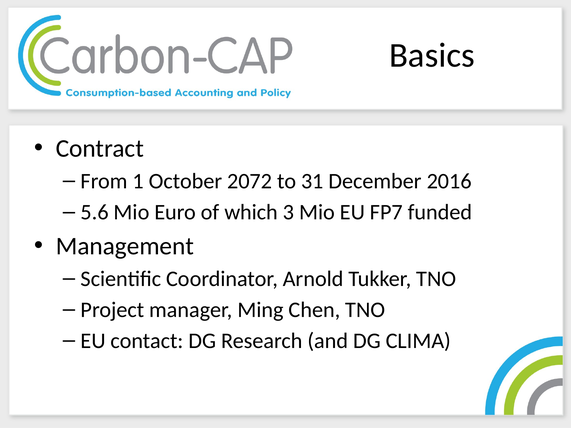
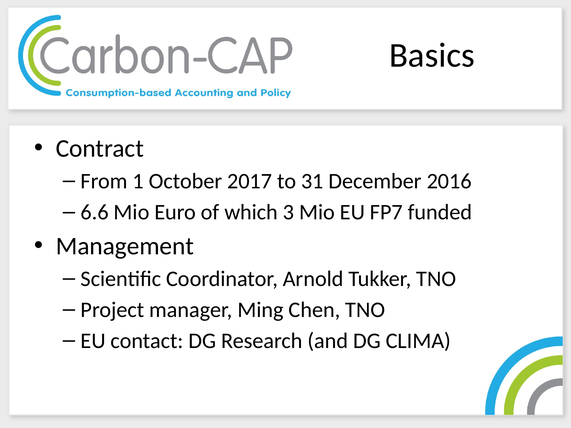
2072: 2072 -> 2017 (250, 181)
5.6: 5.6 -> 6.6 (95, 212)
